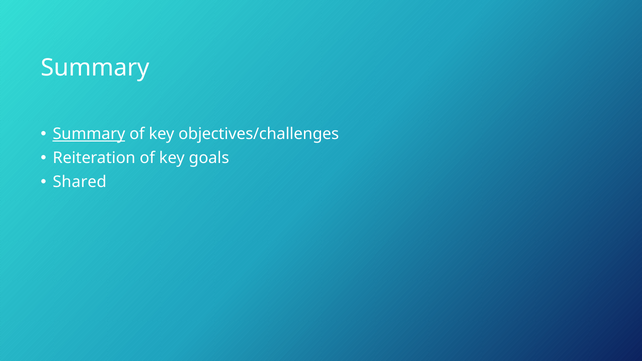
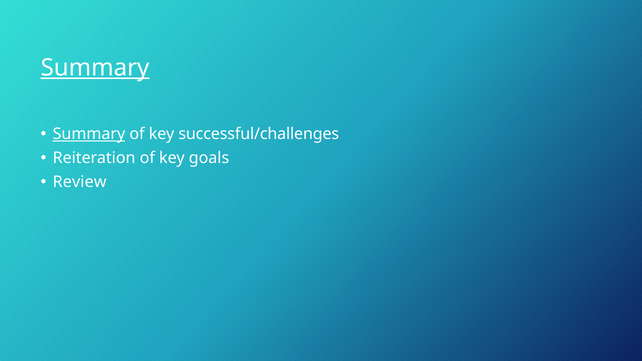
Summary underline: none -> present (95, 68)
objectives/challenges: objectives/challenges -> successful/challenges (259, 134)
Shared: Shared -> Review (80, 182)
